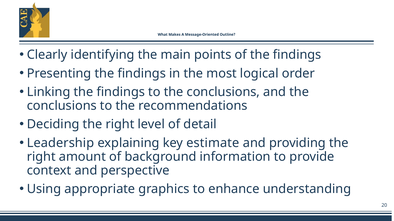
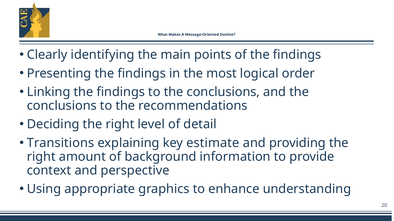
Leadership: Leadership -> Transitions (61, 143)
